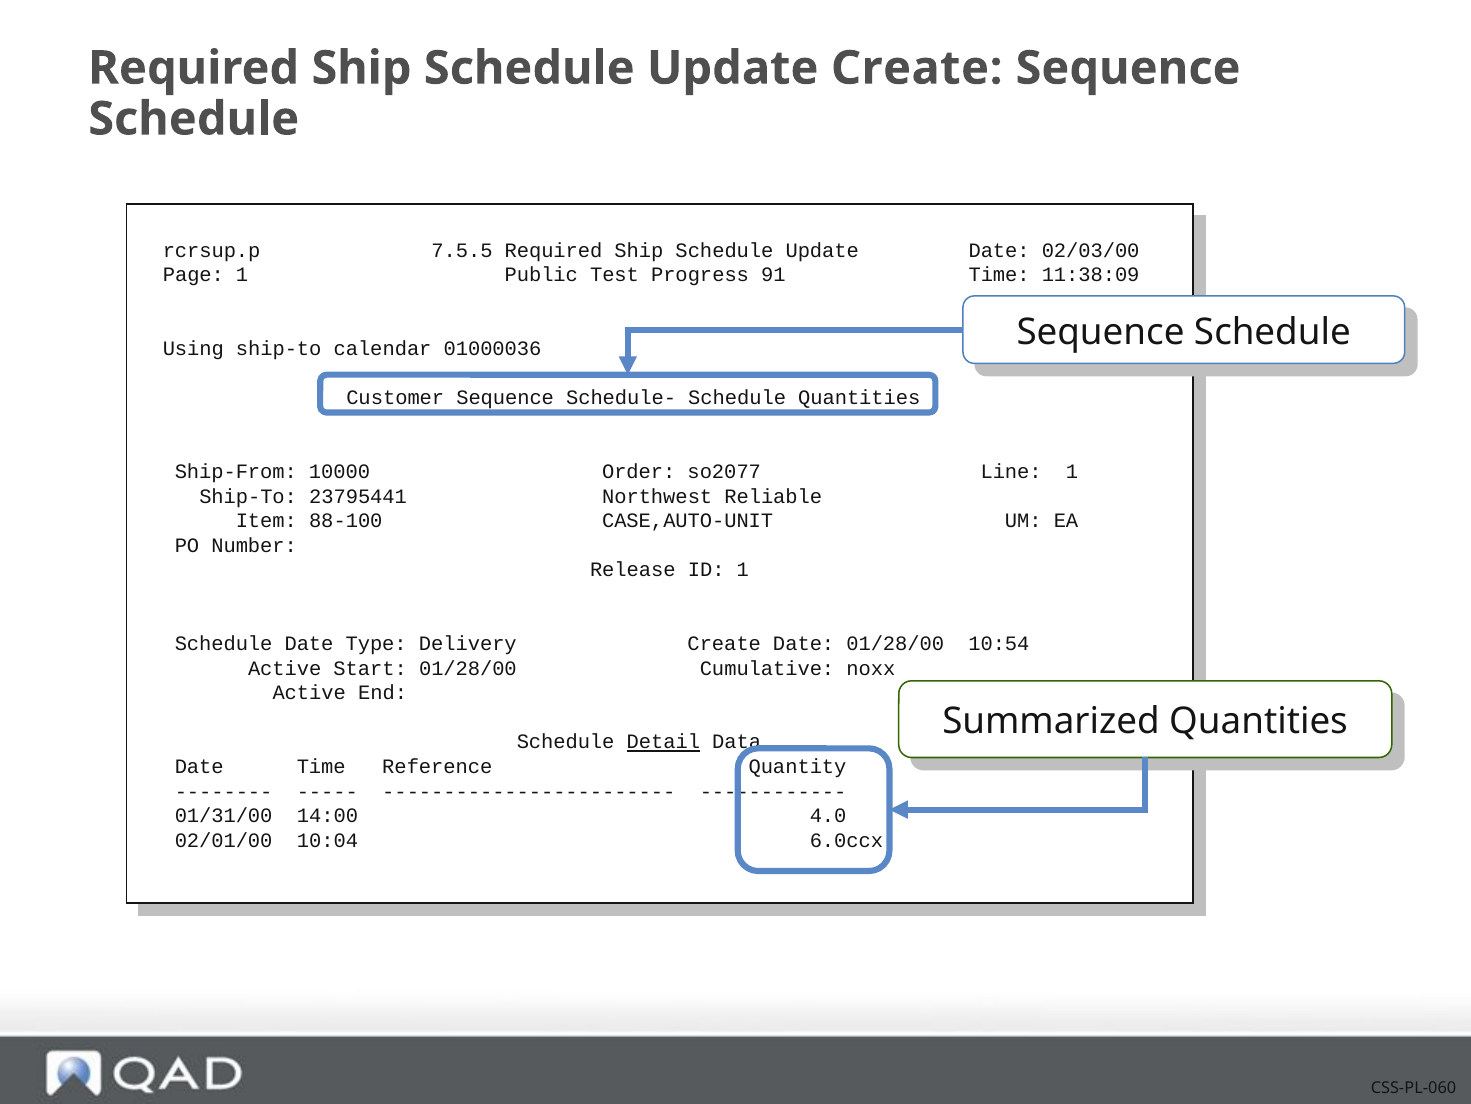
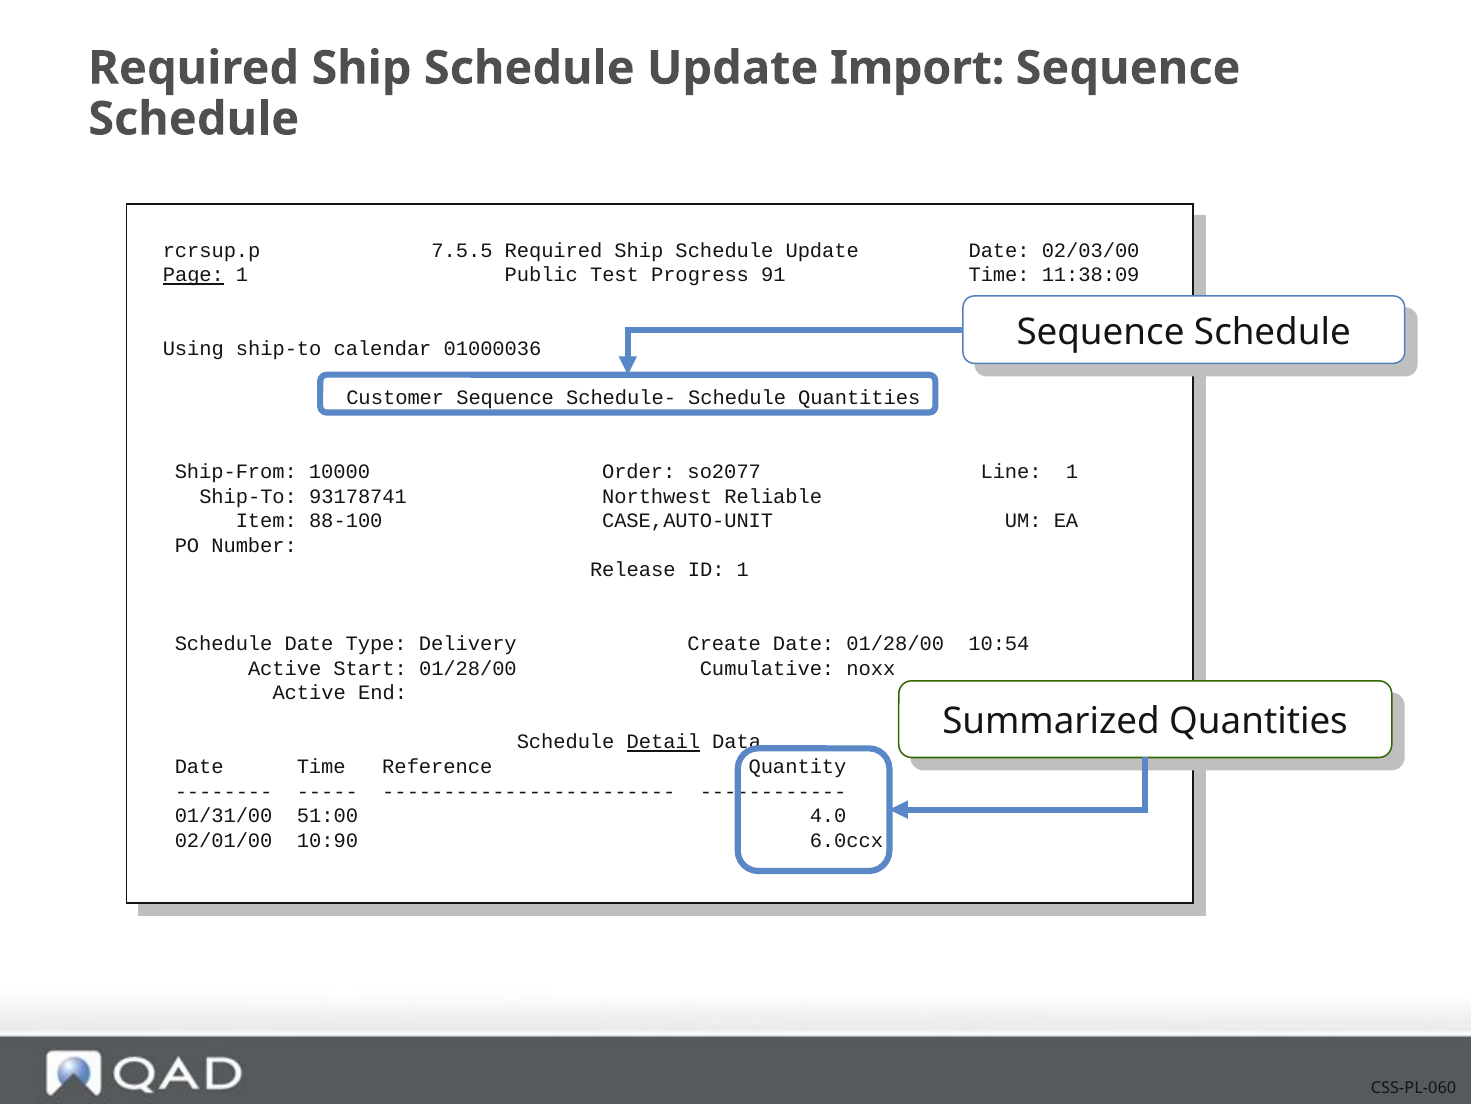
Update Create: Create -> Import (917, 68)
Page underline: none -> present (193, 275)
23795441: 23795441 -> 93178741 (358, 496)
14:00: 14:00 -> 51:00 (327, 815)
10:04: 10:04 -> 10:90 (327, 840)
